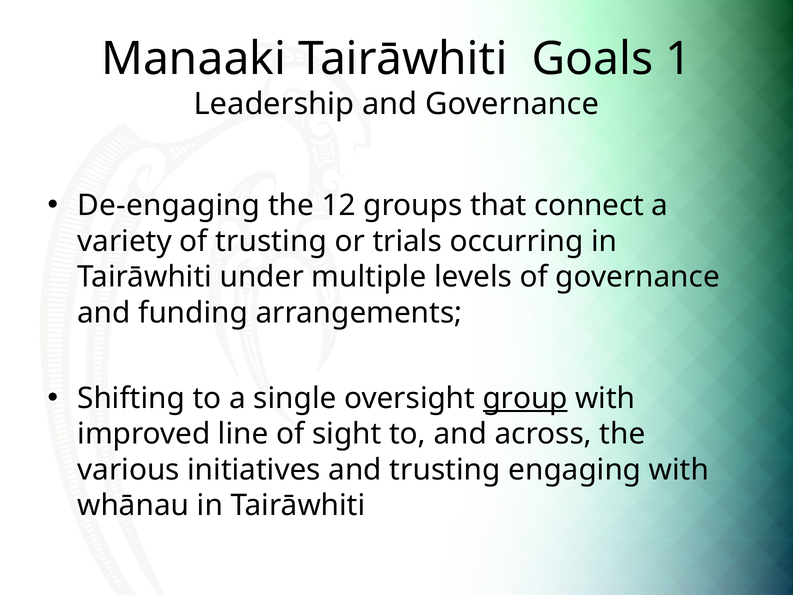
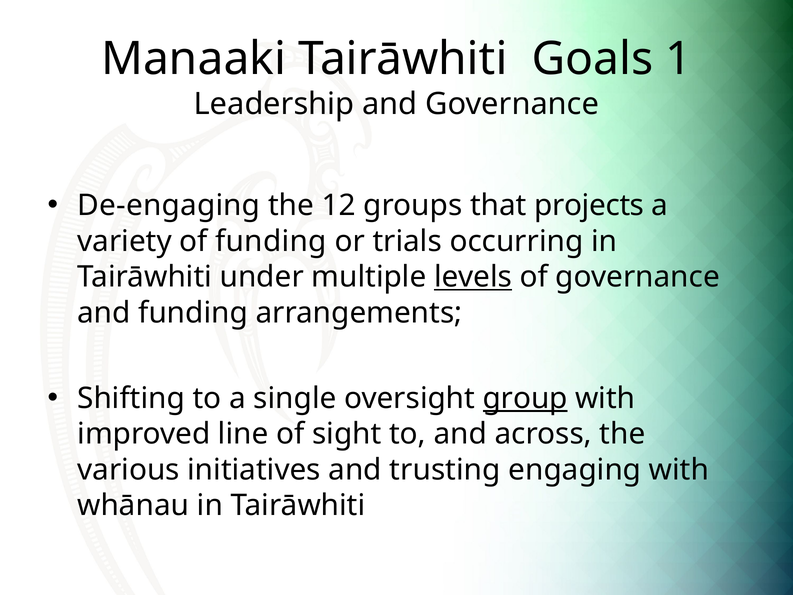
connect: connect -> projects (589, 205)
of trusting: trusting -> funding (271, 241)
levels underline: none -> present (473, 277)
